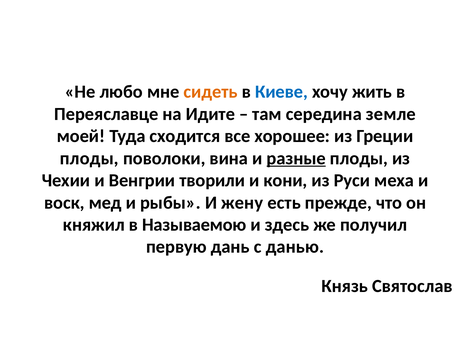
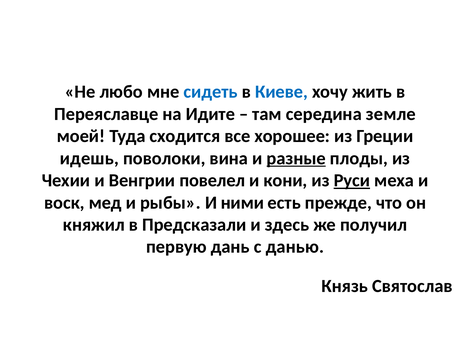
сидеть colour: orange -> blue (211, 92)
плоды: плоды -> идешь (89, 158)
творили: творили -> повелел (212, 180)
Руси underline: none -> present (352, 180)
жену: жену -> ними (242, 202)
Называемою: Называемою -> Предсказали (194, 224)
